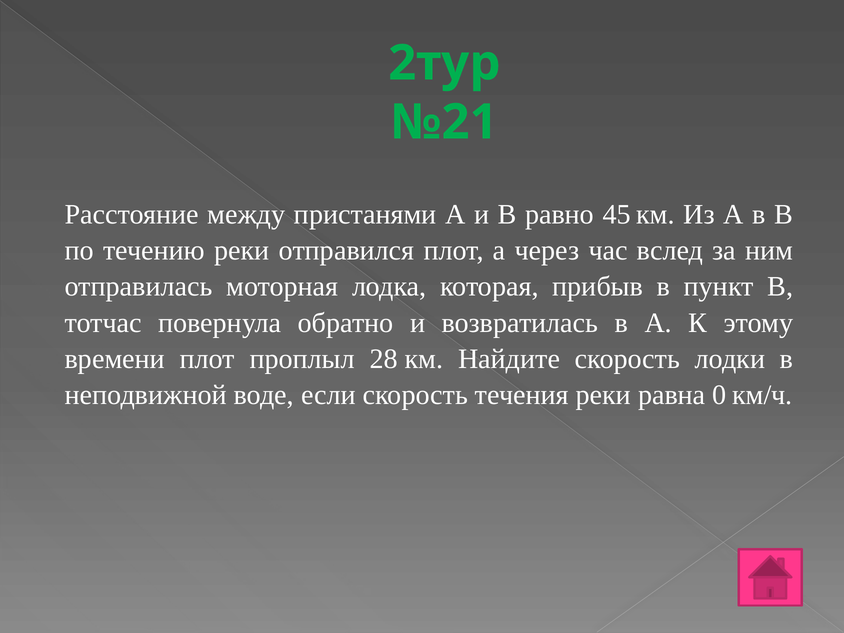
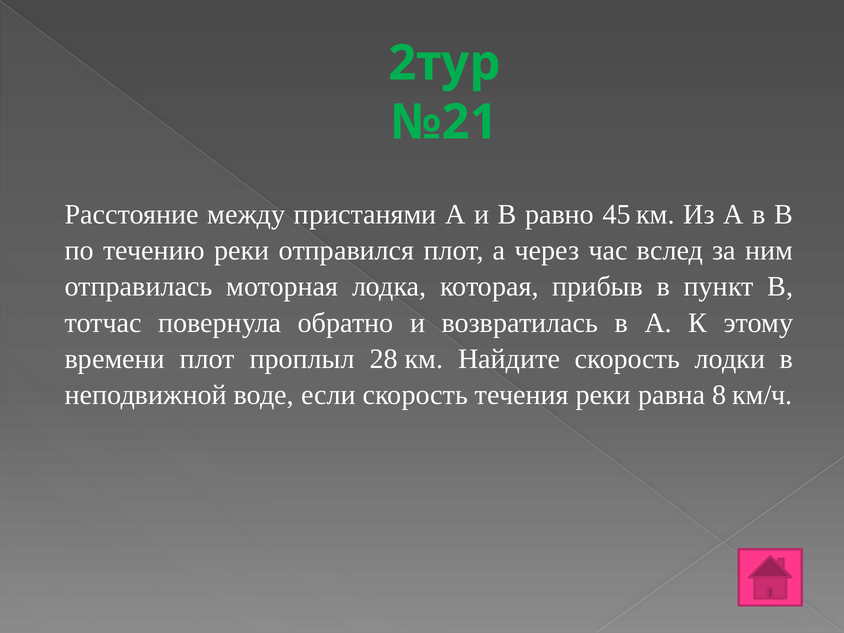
0: 0 -> 8 (719, 395)
